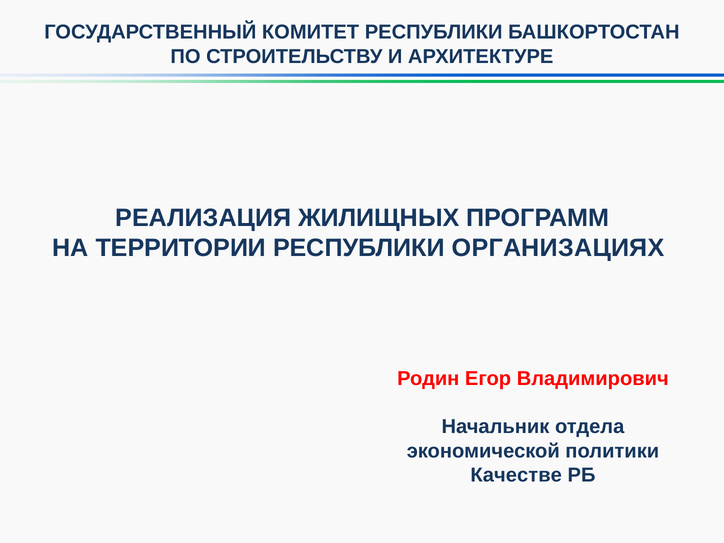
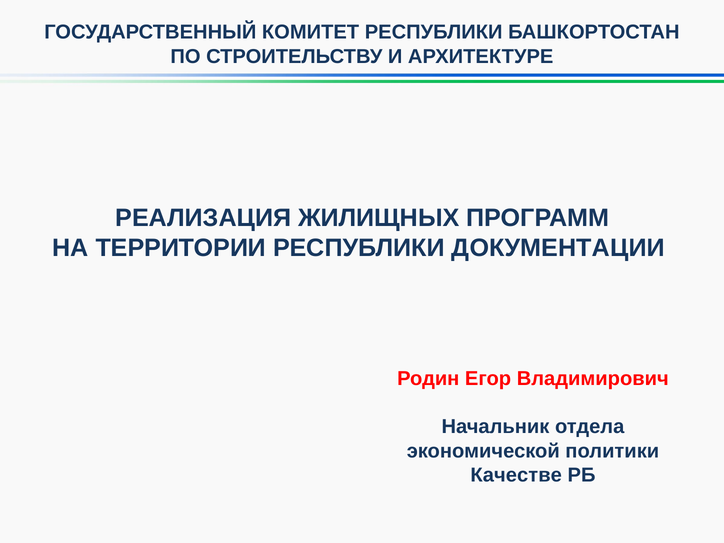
ОРГАНИЗАЦИЯХ: ОРГАНИЗАЦИЯХ -> ДОКУМЕНТАЦИИ (558, 248)
